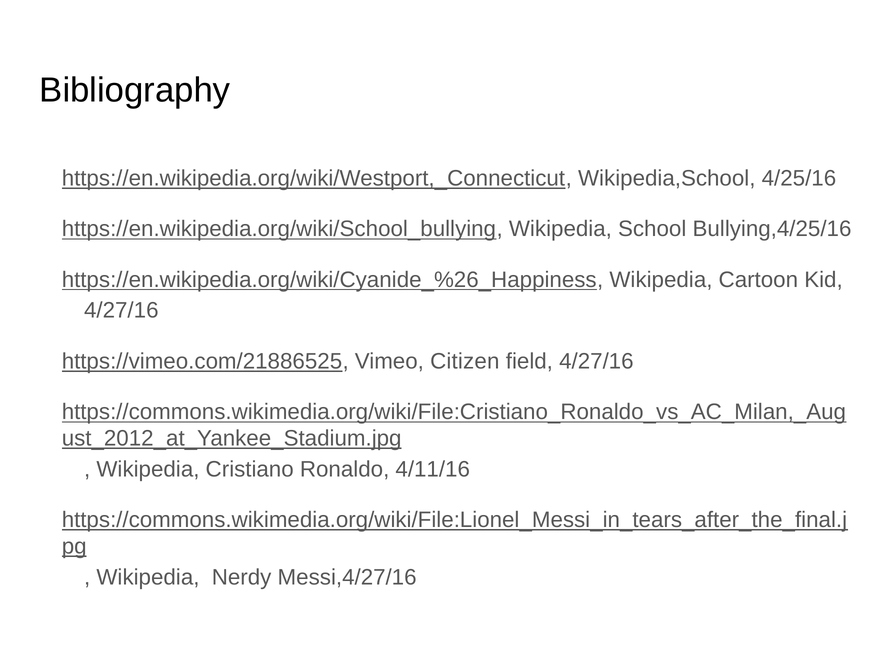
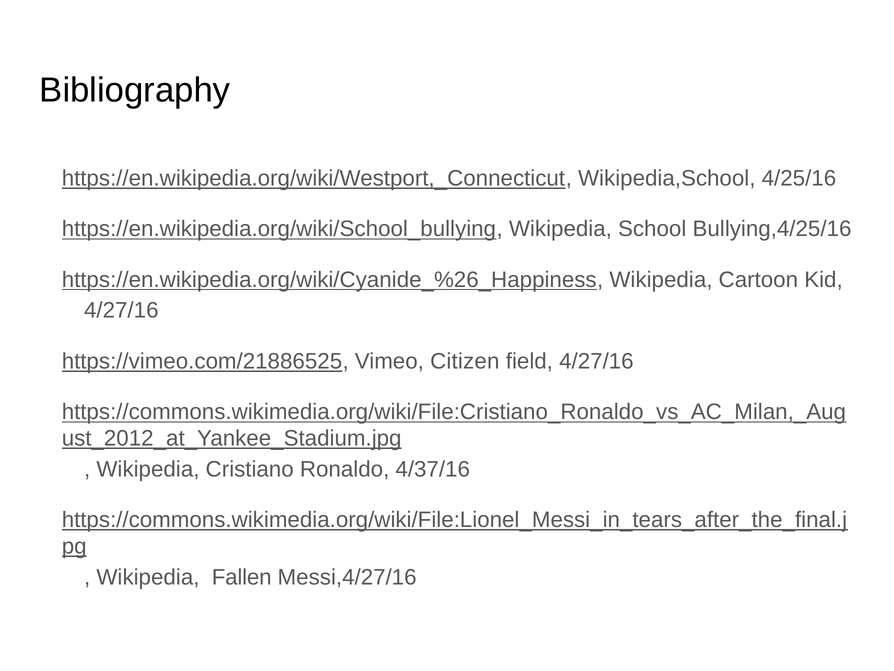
4/11/16: 4/11/16 -> 4/37/16 (433, 469)
Nerdy: Nerdy -> Fallen (242, 577)
